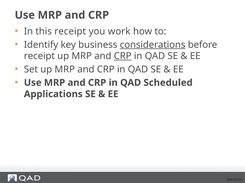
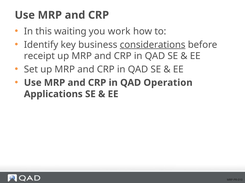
this receipt: receipt -> waiting (70, 32)
CRP underline: present -> none (123, 56)
Scheduled: Scheduled -> Operation (168, 83)
